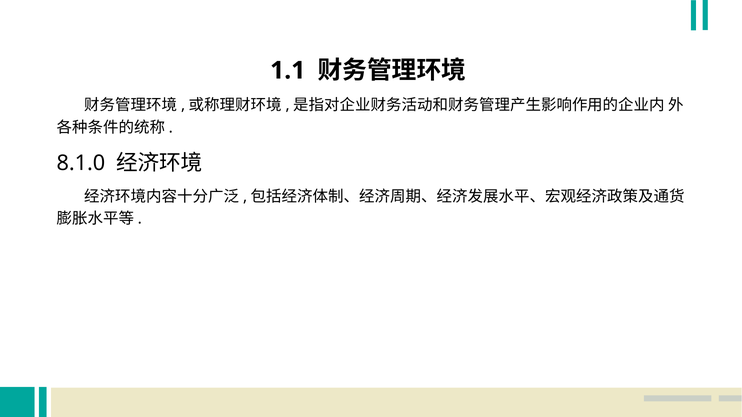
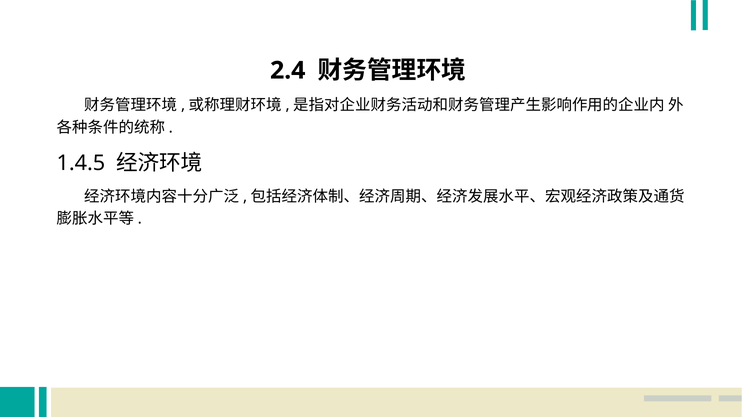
1.1: 1.1 -> 2.4 (288, 71)
8.1.0: 8.1.0 -> 1.4.5 (81, 163)
